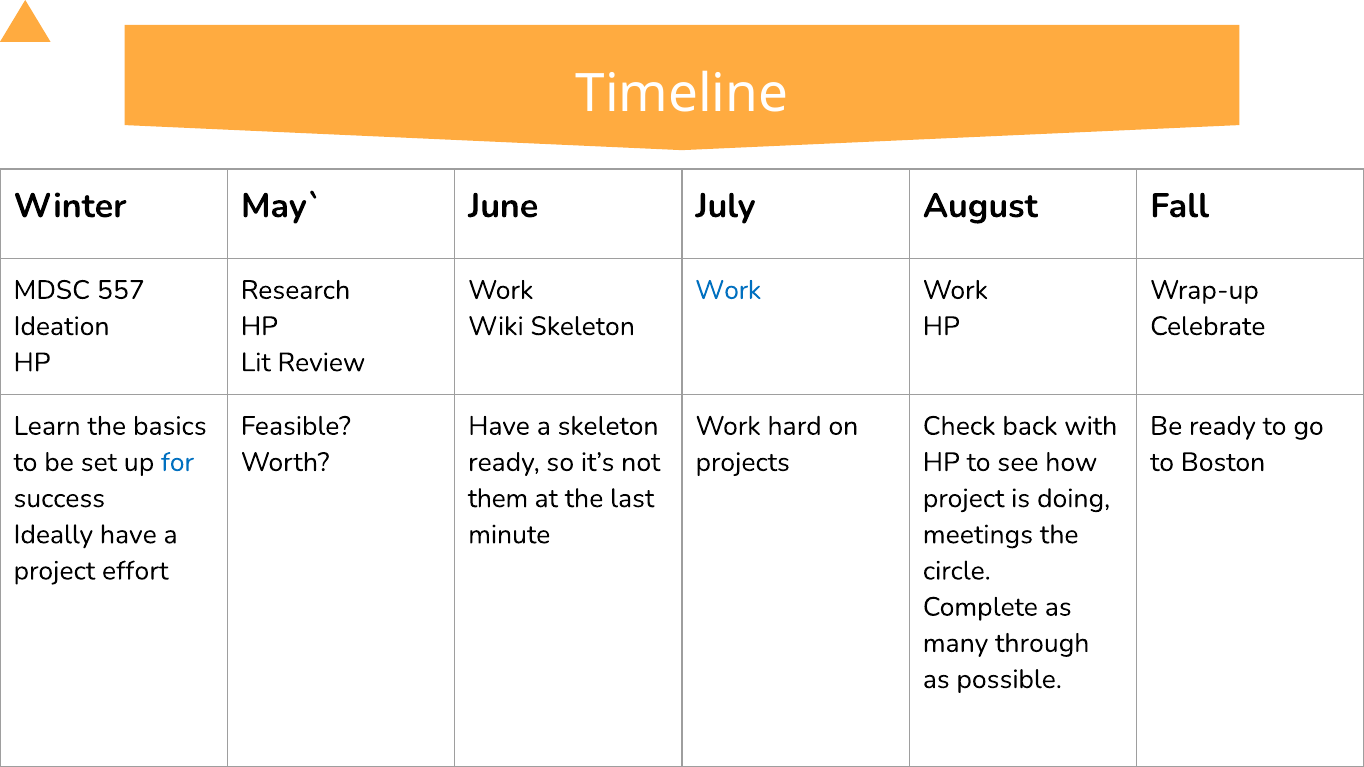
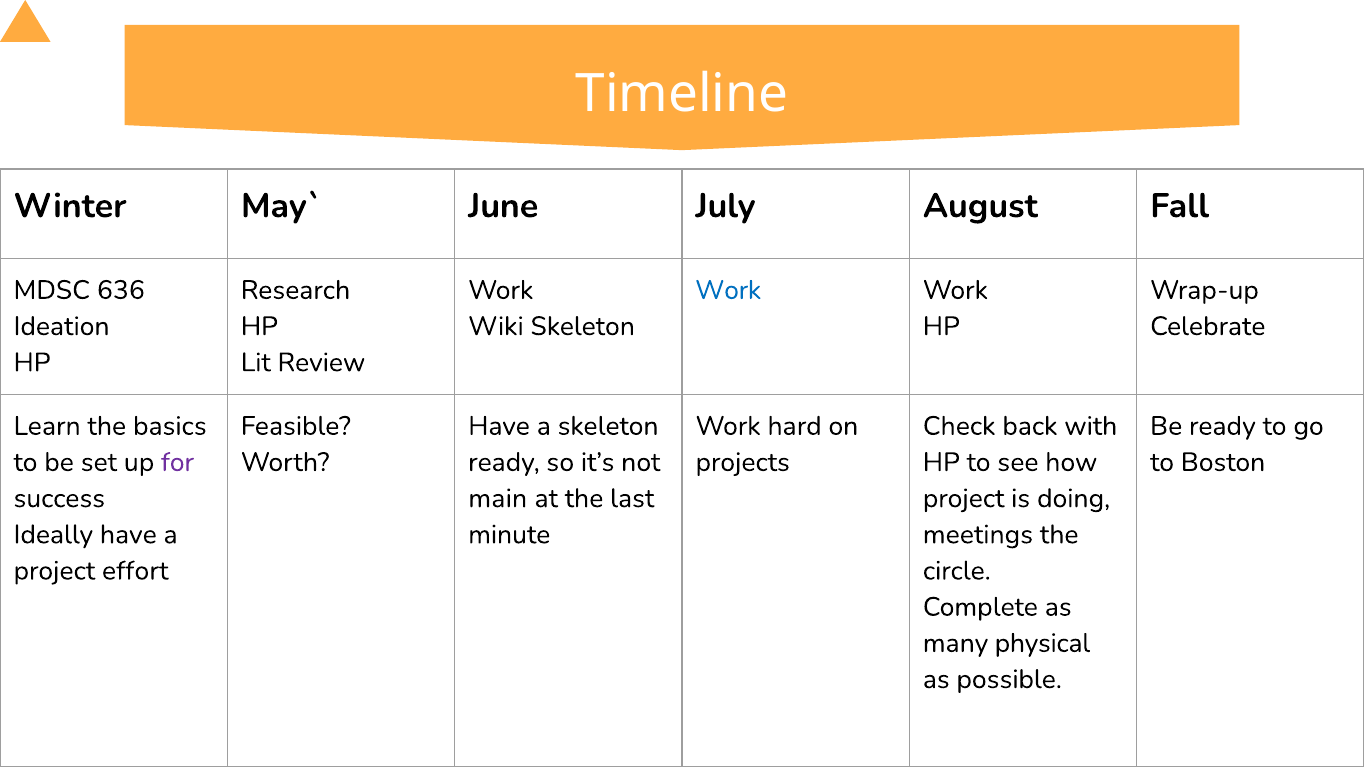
557: 557 -> 636 (121, 290)
for colour: blue -> purple (178, 462)
them: them -> main (498, 499)
through: through -> physical (1042, 643)
